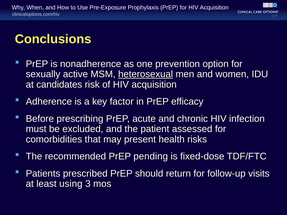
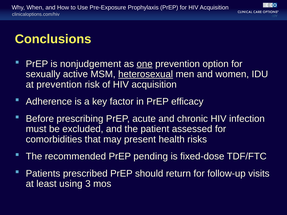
nonadherence: nonadherence -> nonjudgement (91, 64)
one underline: none -> present (145, 64)
at candidates: candidates -> prevention (59, 85)
